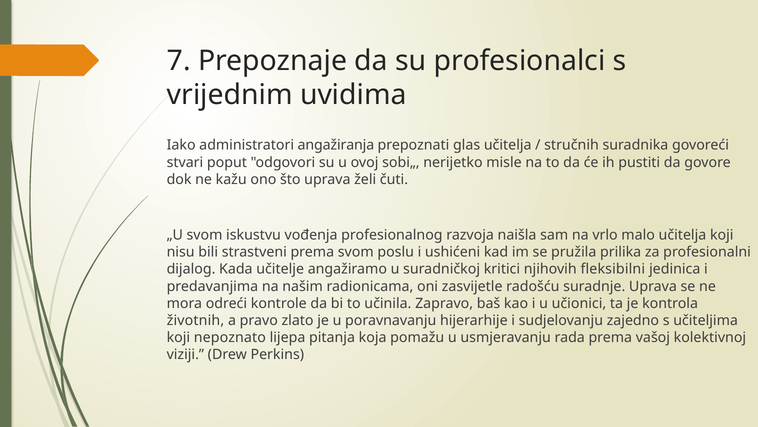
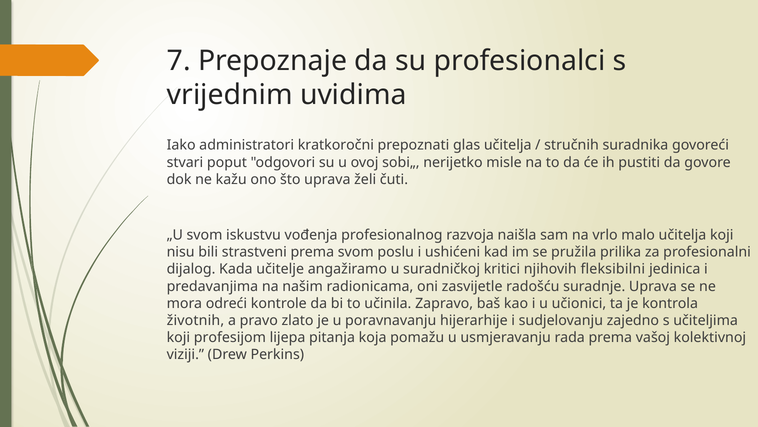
angažiranja: angažiranja -> kratkoročni (336, 145)
nepoznato: nepoznato -> profesijom (230, 337)
